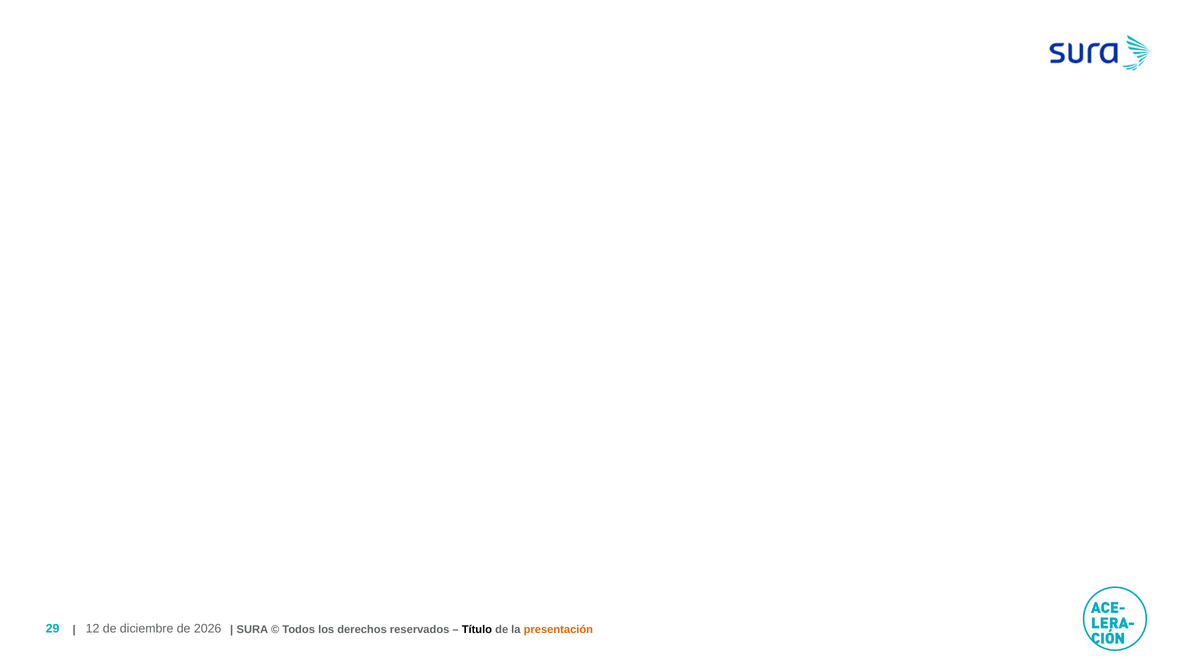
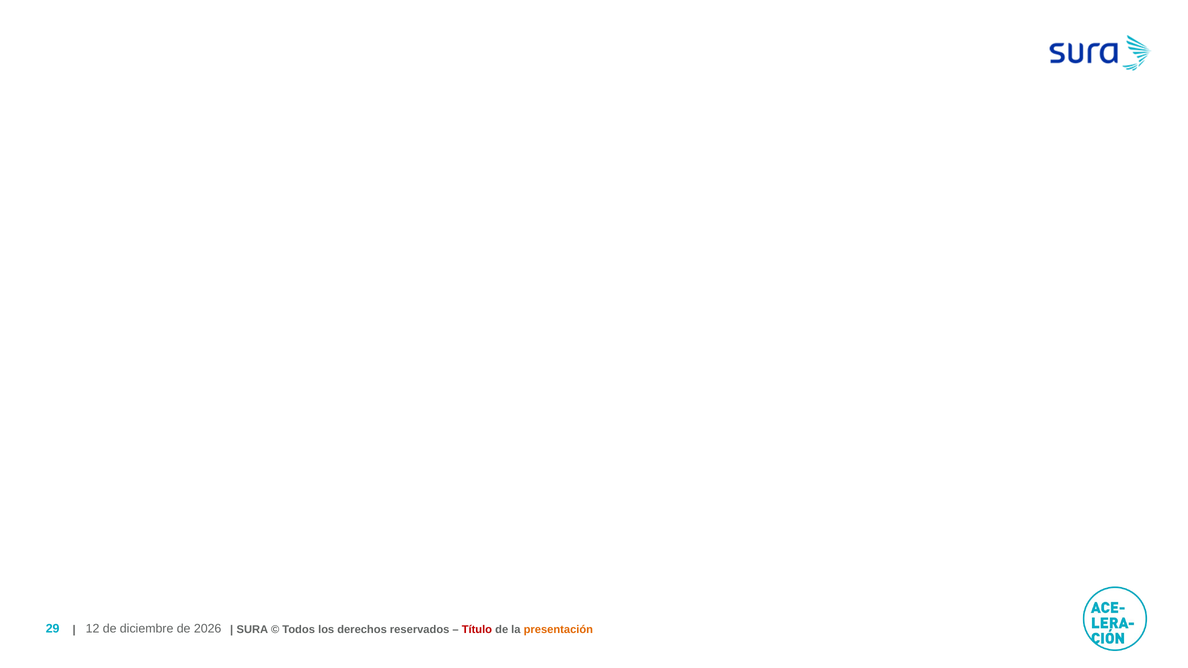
Título colour: black -> red (477, 630)
